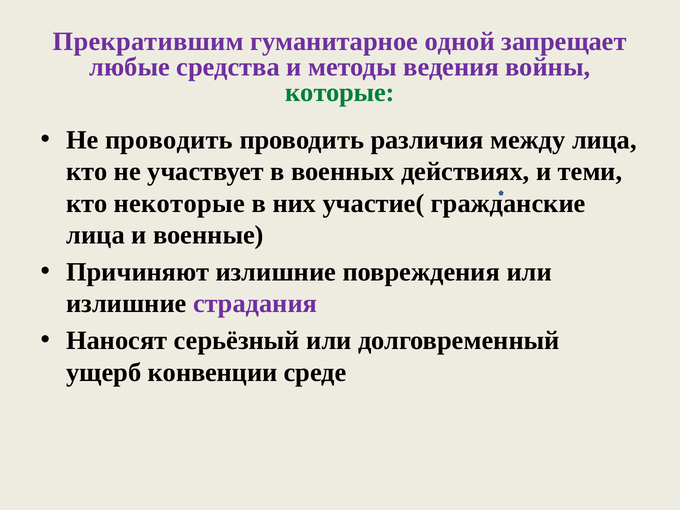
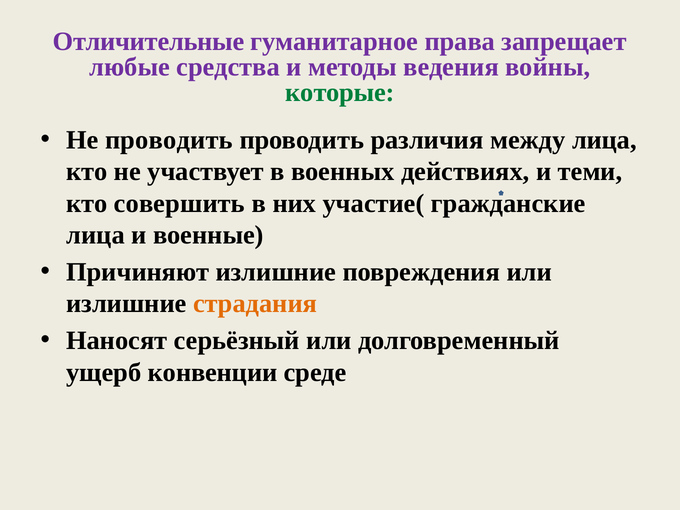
Прекратившим: Прекратившим -> Отличительные (149, 41)
одной: одной -> права (460, 41)
некоторые: некоторые -> совершить (179, 203)
страдания colour: purple -> orange (255, 304)
